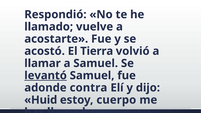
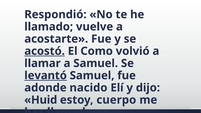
acostó underline: none -> present (45, 51)
Tierra: Tierra -> Como (97, 51)
contra: contra -> nacido (88, 88)
